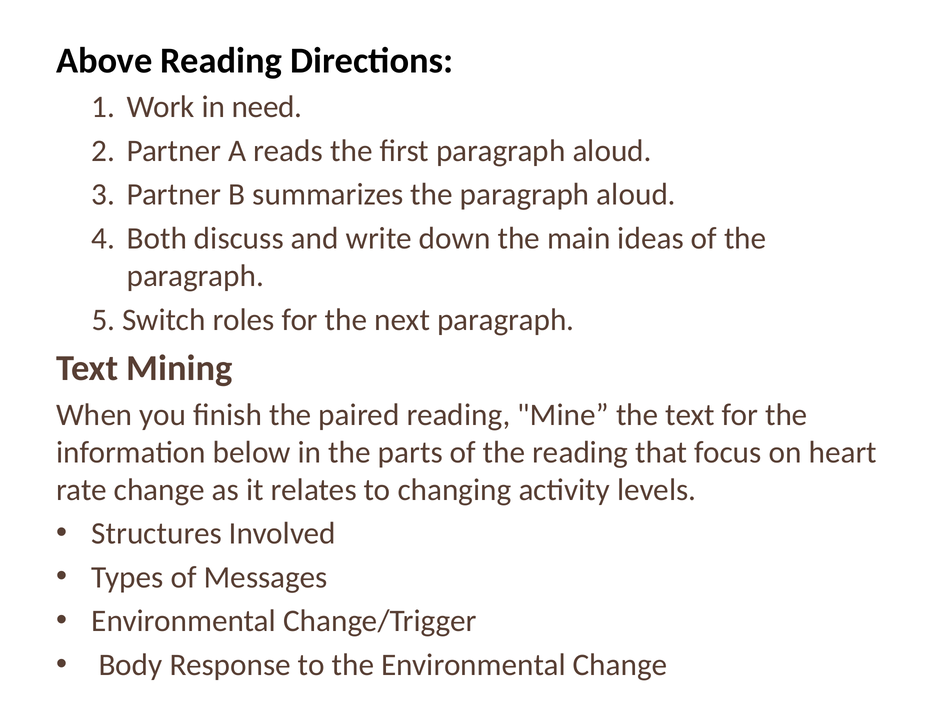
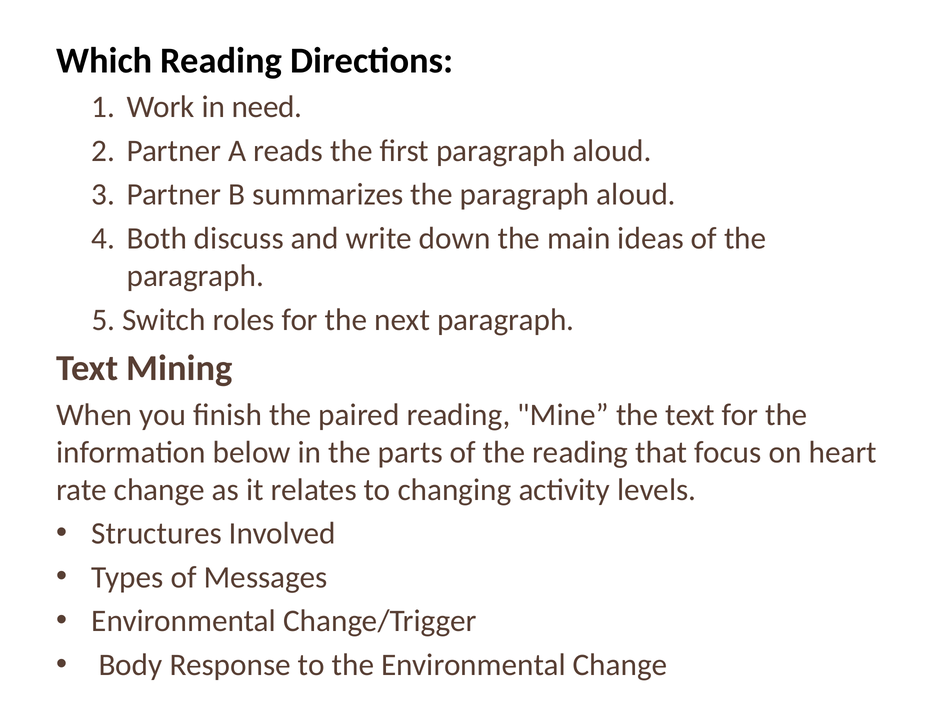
Above: Above -> Which (104, 60)
